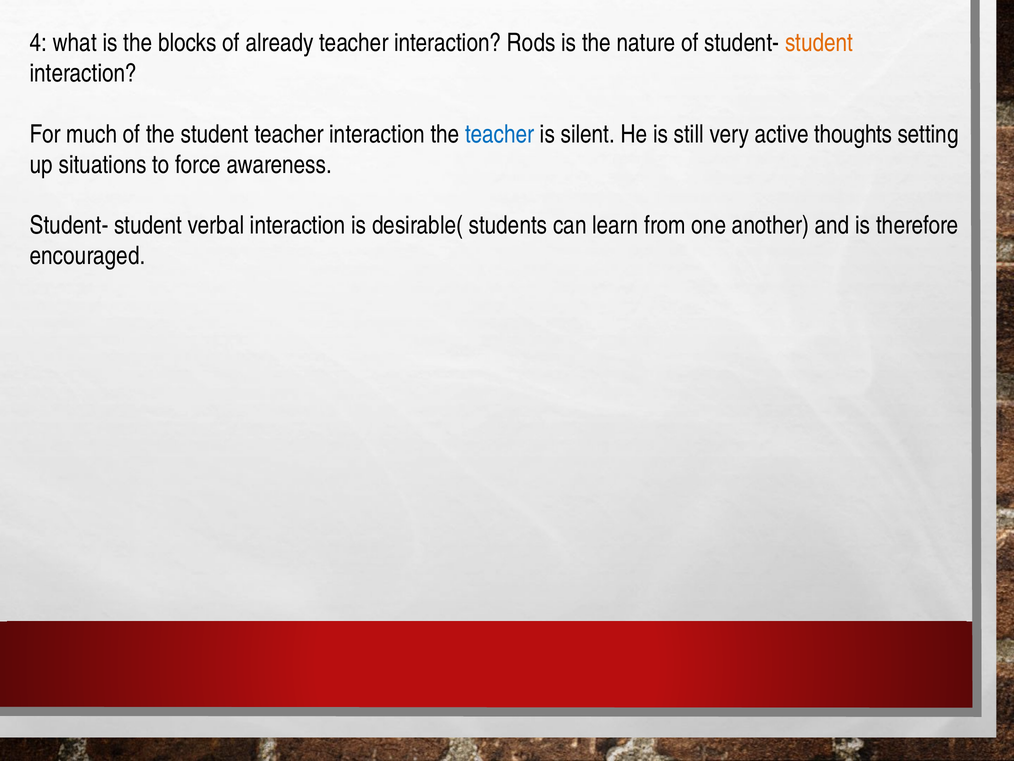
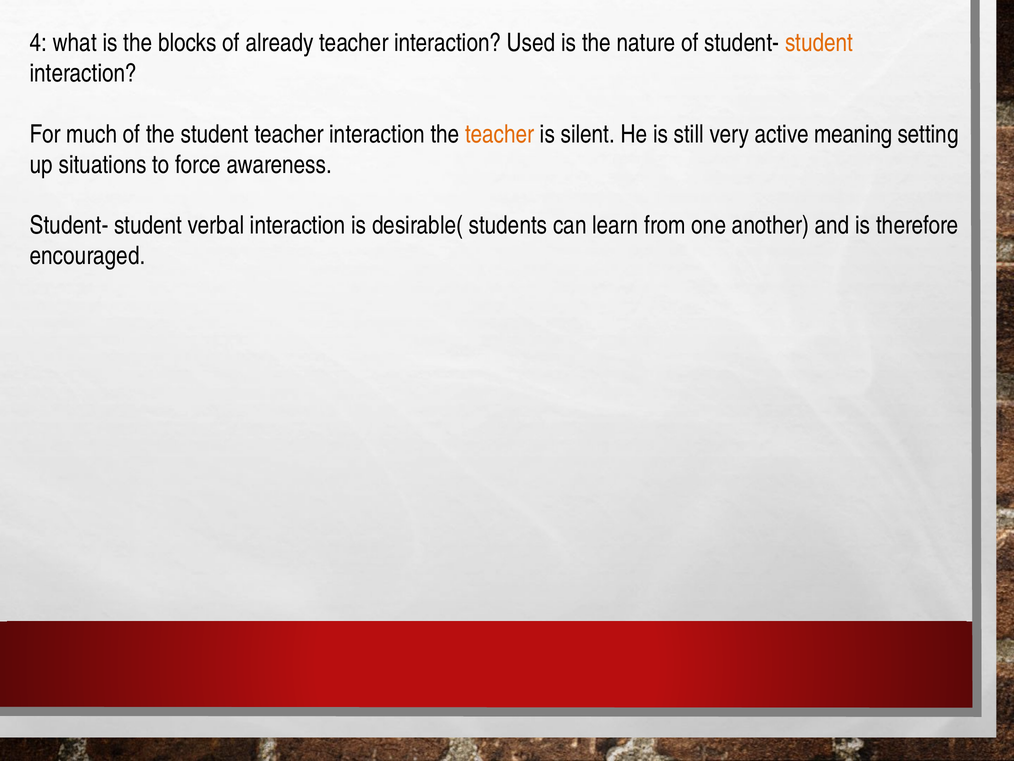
Rods: Rods -> Used (531, 43)
teacher colour: blue -> orange (500, 134)
thoughts: thoughts -> meaning (853, 134)
